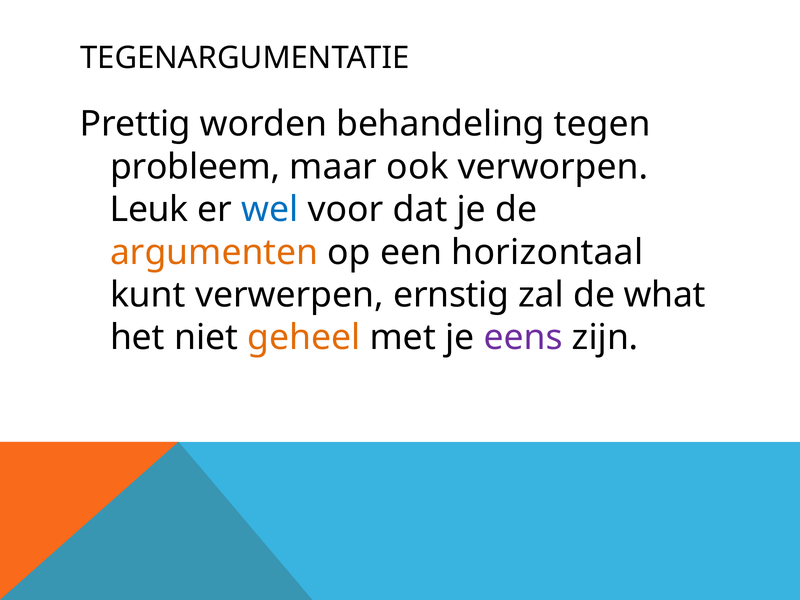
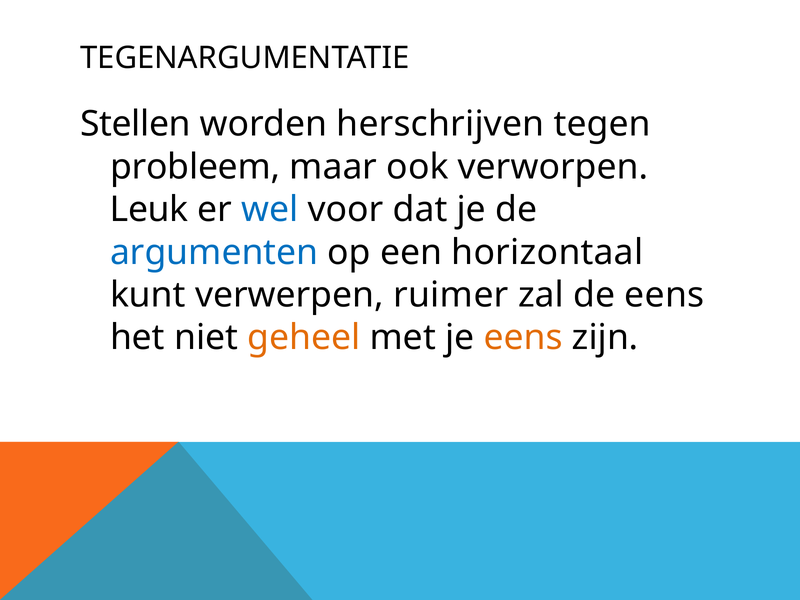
Prettig: Prettig -> Stellen (135, 124)
behandeling: behandeling -> herschrijven (440, 124)
argumenten colour: orange -> blue (214, 252)
ernstig: ernstig -> ruimer (451, 295)
de what: what -> eens (664, 295)
eens colour: purple -> orange (523, 338)
